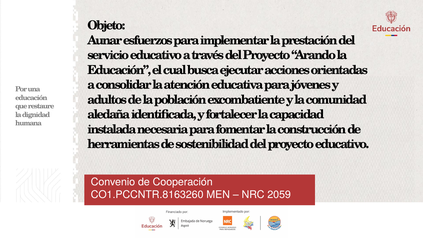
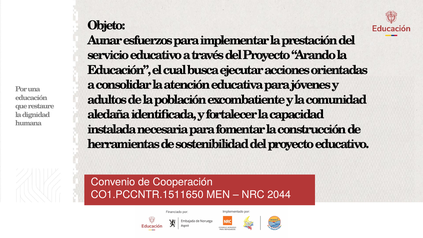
CO1.PCCNTR.8163260: CO1.PCCNTR.8163260 -> CO1.PCCNTR.1511650 (147, 195)
2059: 2059 -> 2044 (279, 195)
